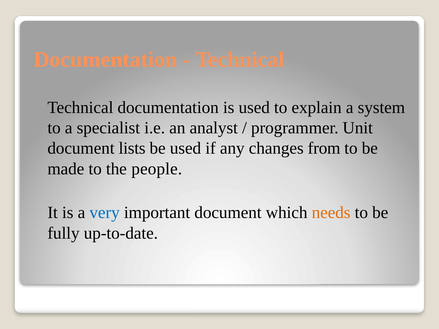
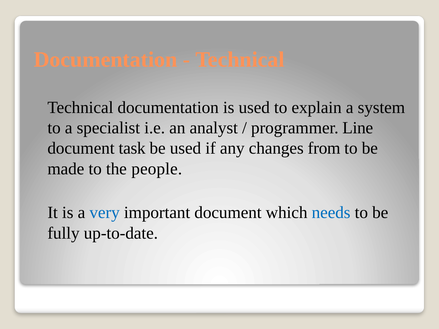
Unit: Unit -> Line (358, 128)
lists: lists -> task (132, 148)
needs colour: orange -> blue (331, 213)
